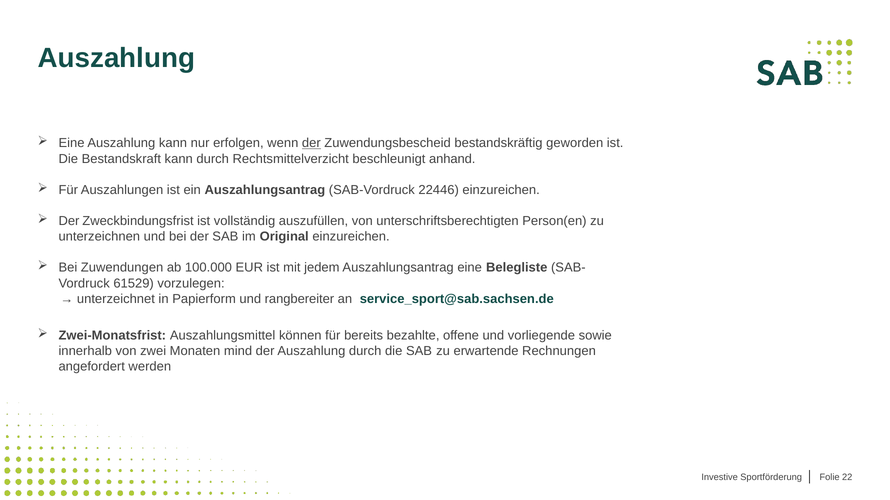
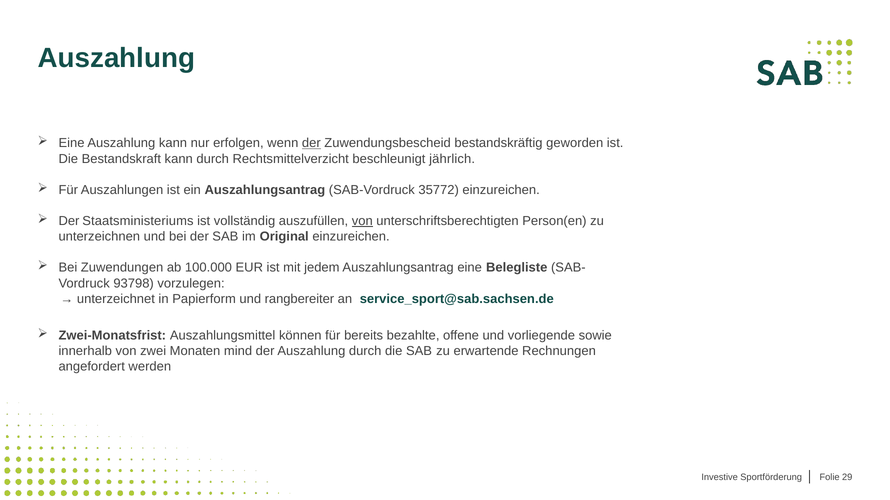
anhand: anhand -> jährlich (452, 159)
22446: 22446 -> 35772 (439, 190)
Zweckbindungsfrist: Zweckbindungsfrist -> Staatsministeriums (138, 221)
von underline: none -> present (362, 221)
61529: 61529 -> 93798 (134, 284)
22: 22 -> 29 (847, 478)
